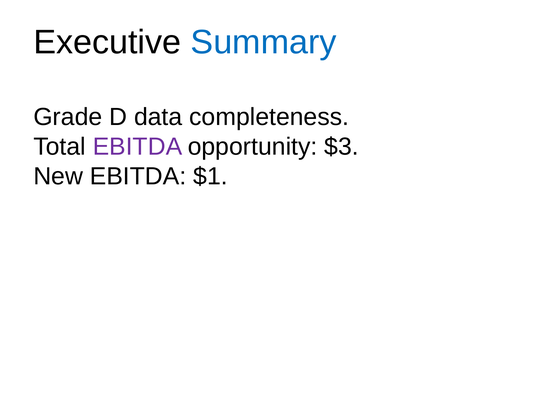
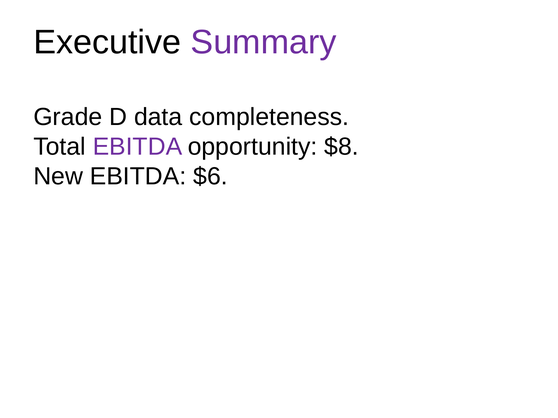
Summary colour: blue -> purple (264, 42)
$3: $3 -> $8 (341, 147)
$1: $1 -> $6 (211, 177)
